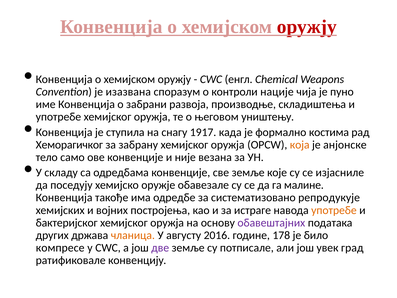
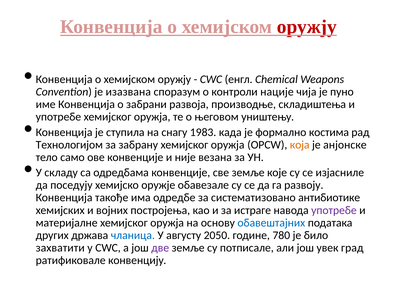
1917: 1917 -> 1983 (203, 132)
Хеморагичког: Хеморагичког -> Технологијом (69, 145)
малине: малине -> развоју (304, 185)
репродукује: репродукује -> антибиотике (329, 198)
употребе colour: orange -> purple (334, 210)
бактеријског: бактеријског -> материјалне (67, 223)
обавештајних colour: purple -> blue (271, 223)
чланица colour: orange -> blue (133, 235)
2016: 2016 -> 2050 (217, 235)
178: 178 -> 780 (281, 235)
компресе: компресе -> захватити (60, 248)
